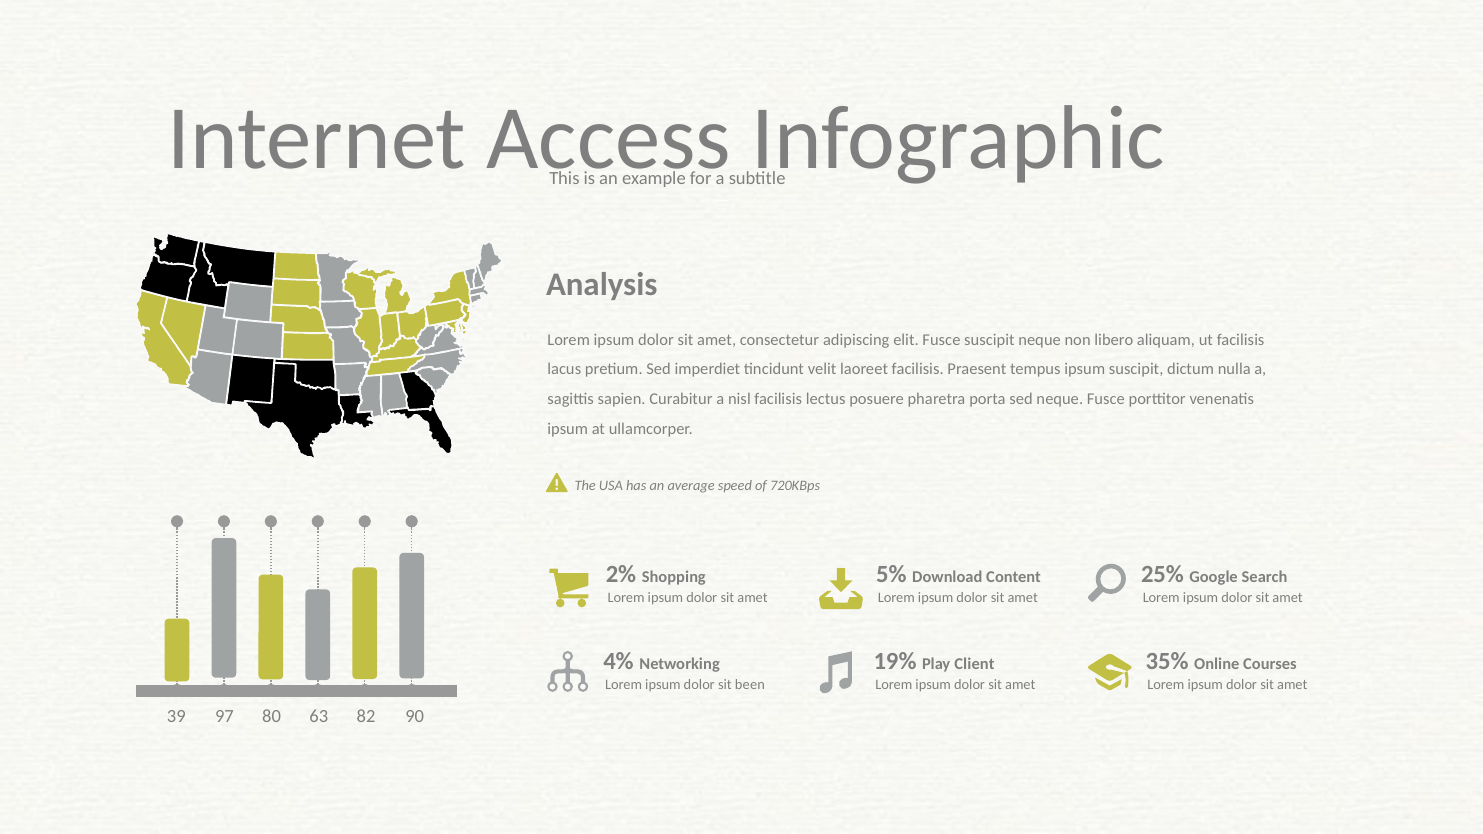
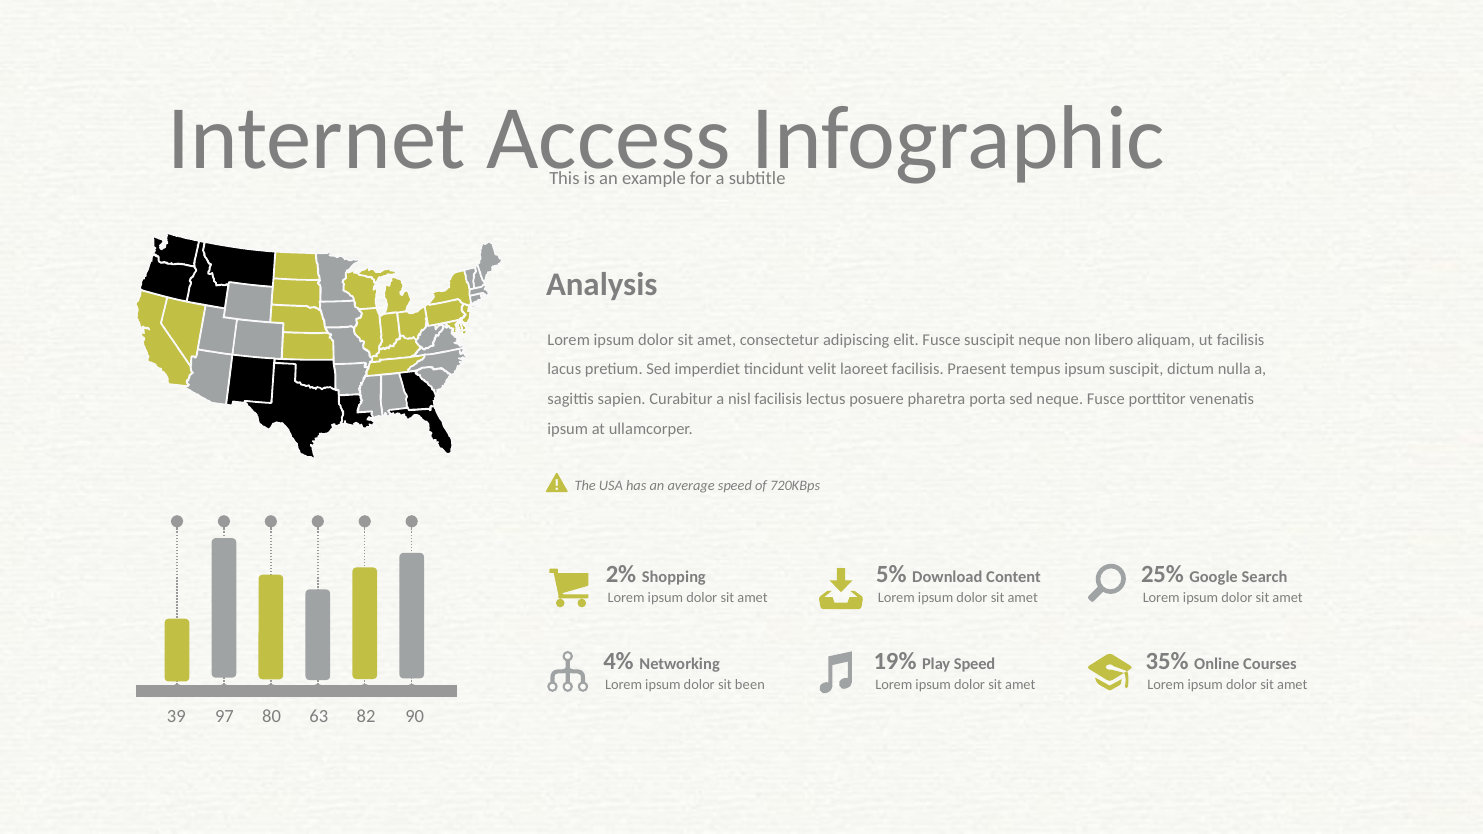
Play Client: Client -> Speed (975, 665)
